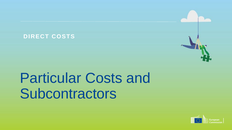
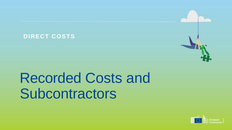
Particular: Particular -> Recorded (51, 78)
